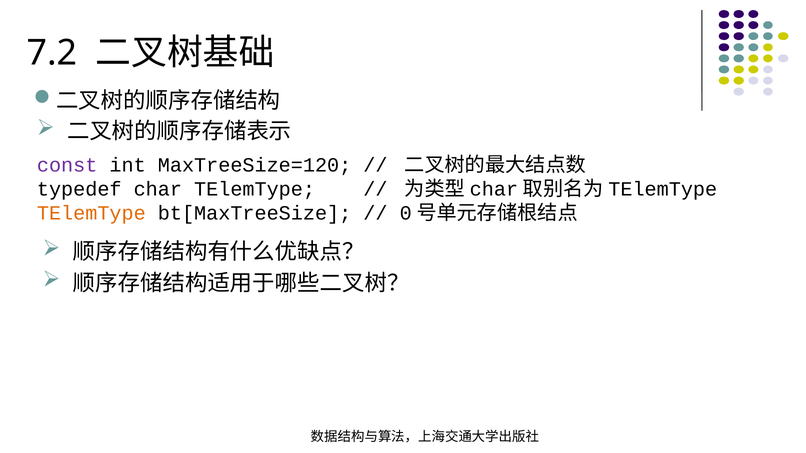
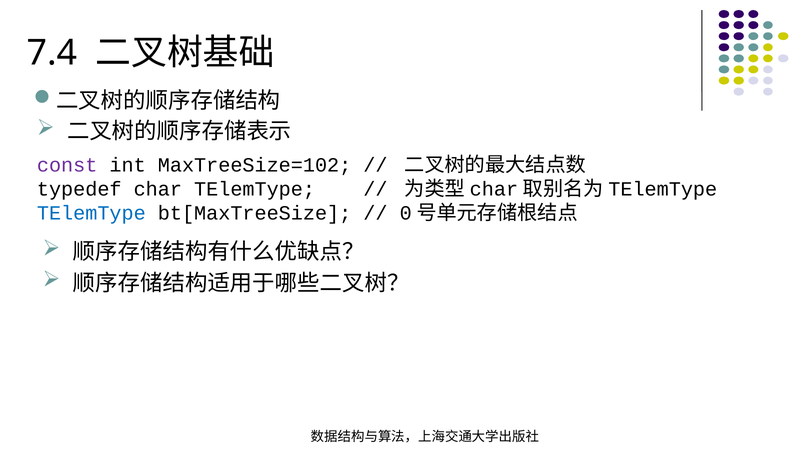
7.2: 7.2 -> 7.4 (52, 53)
MaxTreeSize=120: MaxTreeSize=120 -> MaxTreeSize=102 (255, 165)
TElemType colour: orange -> blue (91, 213)
